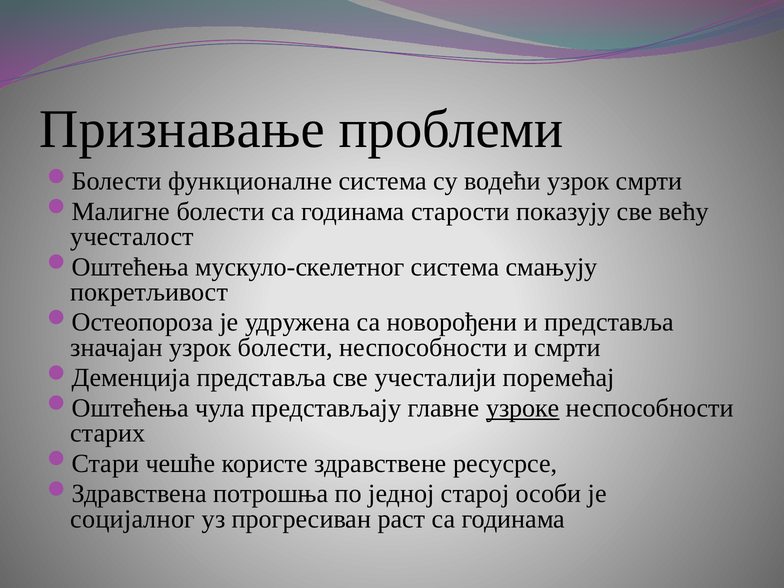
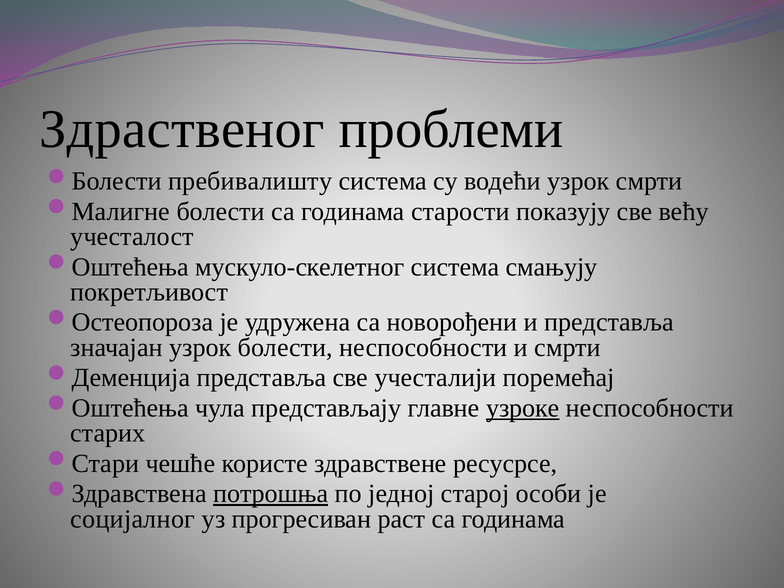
Признавање: Признавање -> Здраственог (182, 129)
функционалне: функционалне -> пребивалишту (250, 181)
потрошња underline: none -> present (271, 494)
